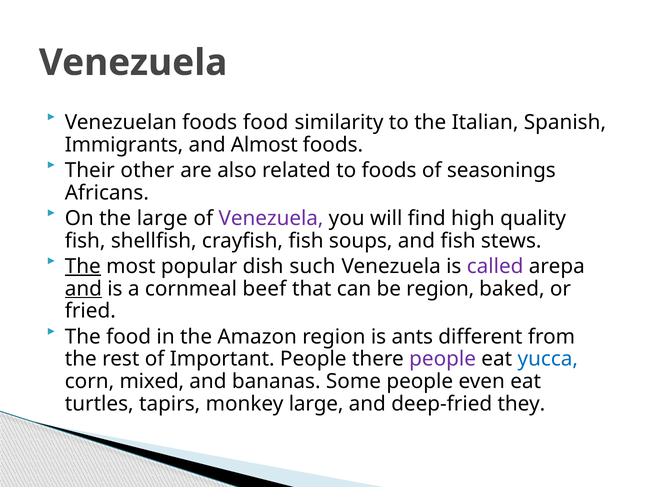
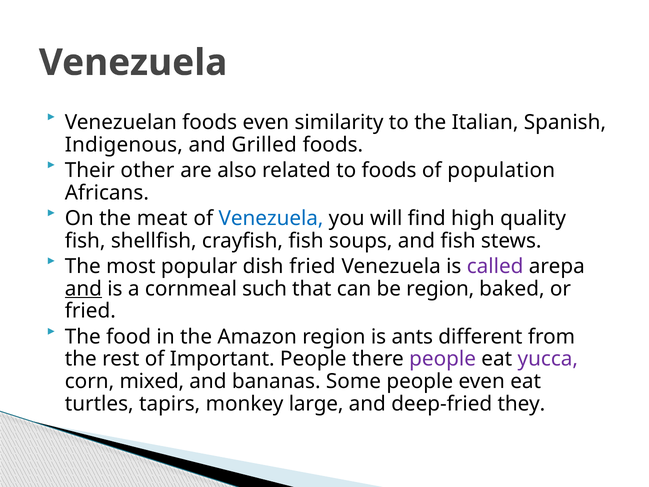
foods food: food -> even (266, 122)
Immigrants: Immigrants -> Indigenous (124, 145)
Almost: Almost -> Grilled (264, 145)
seasonings: seasonings -> population (501, 170)
the large: large -> meat (162, 218)
Venezuela colour: purple -> blue (271, 218)
The underline: present -> none (83, 266)
dish such: such -> fried (312, 266)
beef: beef -> such (265, 289)
yucca colour: blue -> purple (548, 359)
